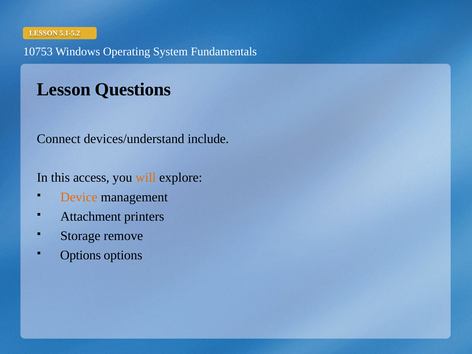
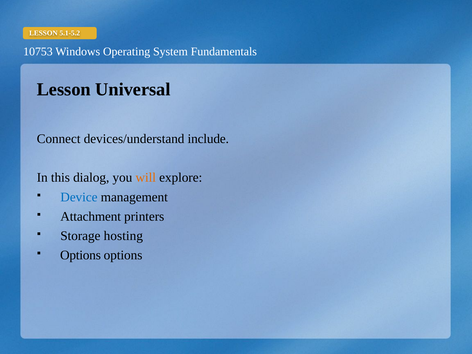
Questions: Questions -> Universal (133, 89)
access: access -> dialog (91, 178)
Device colour: orange -> blue (79, 197)
remove: remove -> hosting (123, 236)
